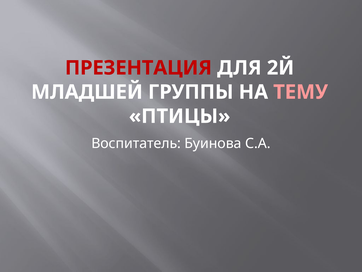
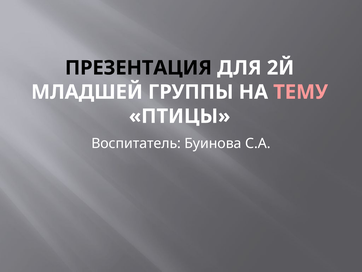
ПРЕЗЕНТАЦИЯ colour: red -> black (138, 68)
